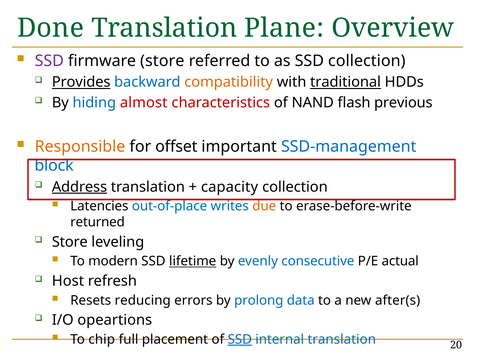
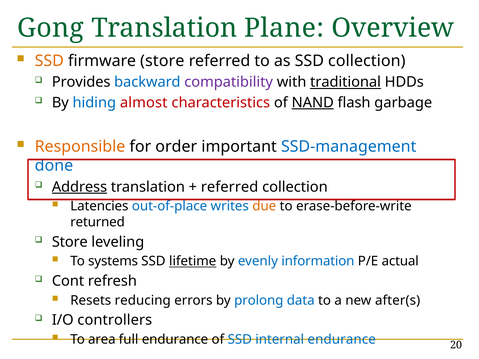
Done: Done -> Gong (50, 28)
SSD colour: purple -> orange (49, 61)
Provides underline: present -> none (81, 82)
compatibility colour: orange -> purple (229, 82)
NAND underline: none -> present (313, 103)
previous: previous -> garbage (403, 103)
offset: offset -> order (176, 147)
block: block -> done (54, 166)
capacity: capacity -> referred (230, 187)
modern: modern -> systems (113, 261)
consecutive: consecutive -> information (318, 261)
Host: Host -> Cont (68, 281)
opeartions: opeartions -> controllers (115, 320)
chip: chip -> area (102, 340)
full placement: placement -> endurance (175, 340)
SSD underline: present -> none (240, 340)
internal translation: translation -> endurance (342, 340)
